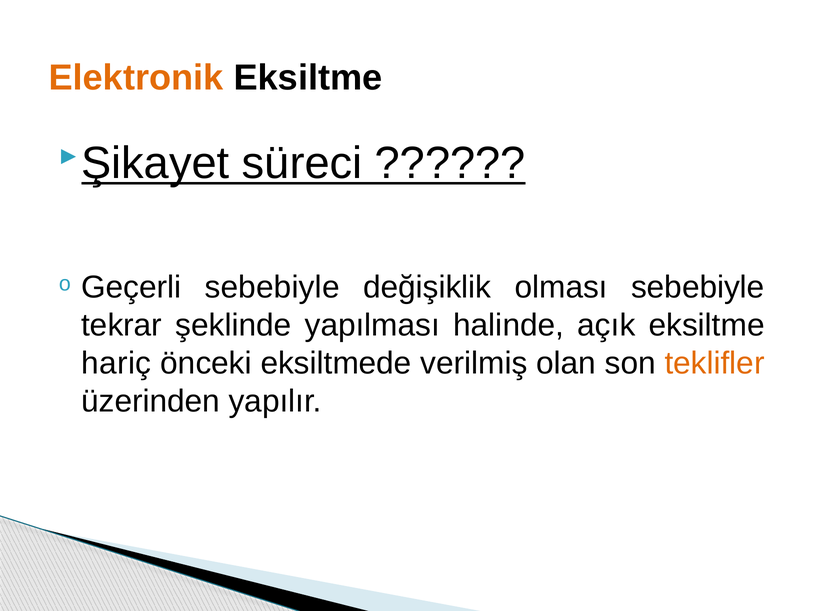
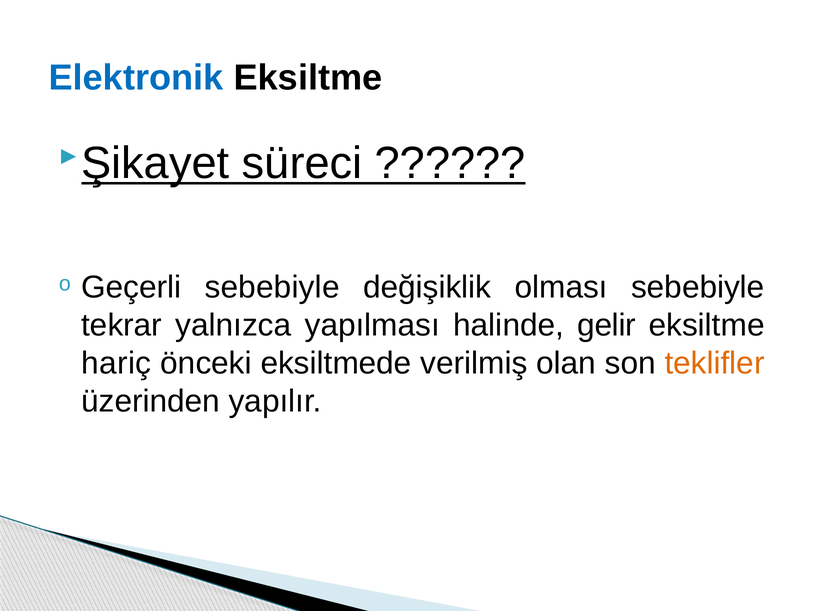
Elektronik colour: orange -> blue (136, 78)
şeklinde: şeklinde -> yalnızca (233, 325)
açık: açık -> gelir (607, 325)
